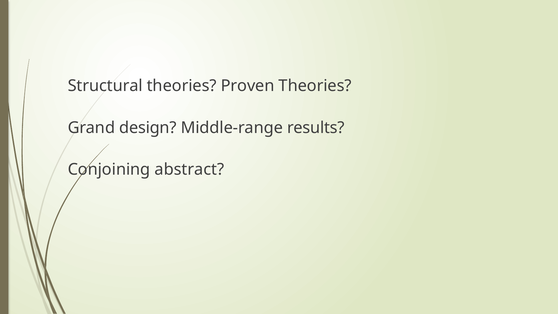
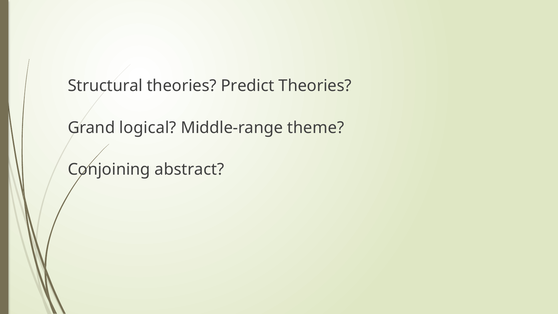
Proven: Proven -> Predict (248, 86)
design: design -> logical (148, 128)
results: results -> theme (316, 128)
